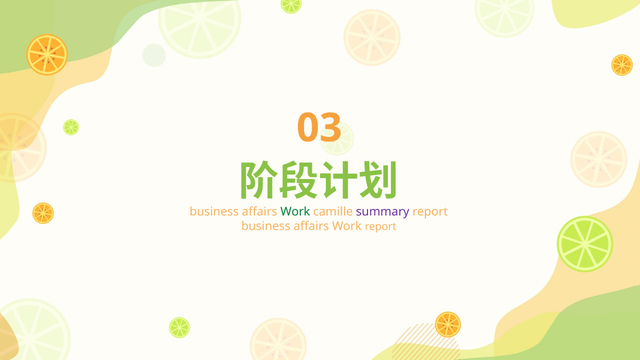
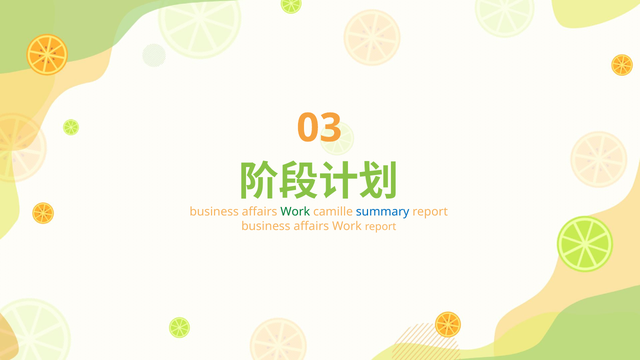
summary colour: purple -> blue (383, 212)
